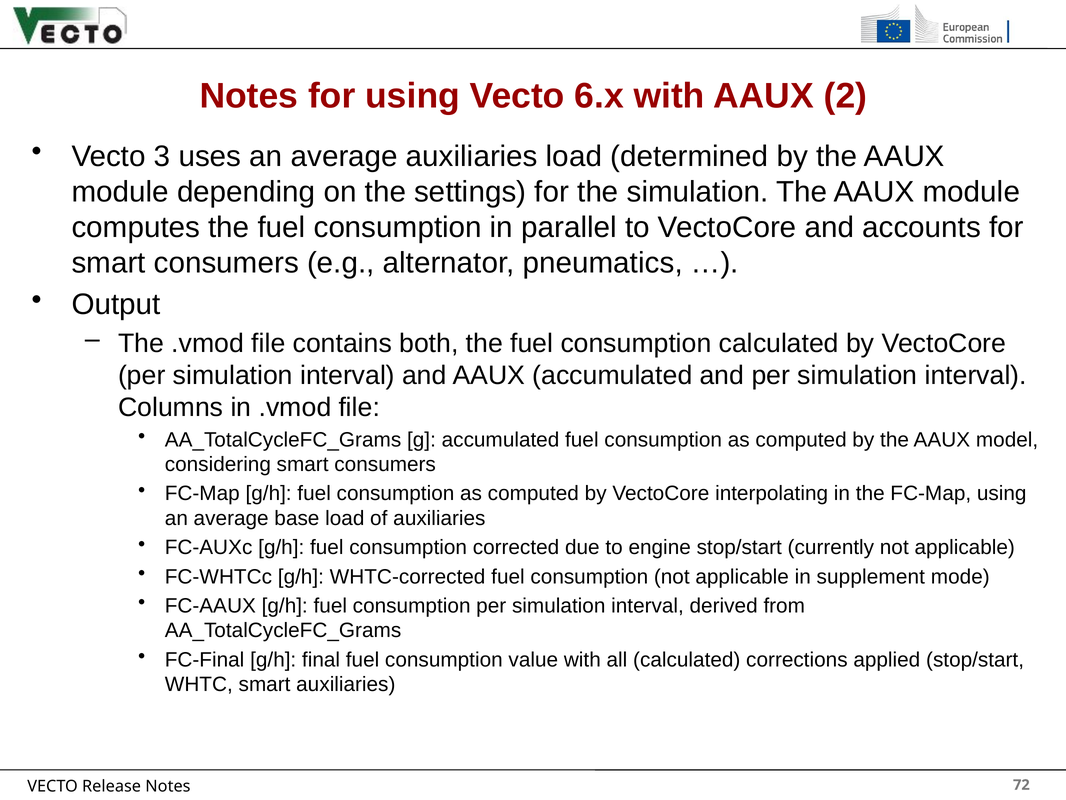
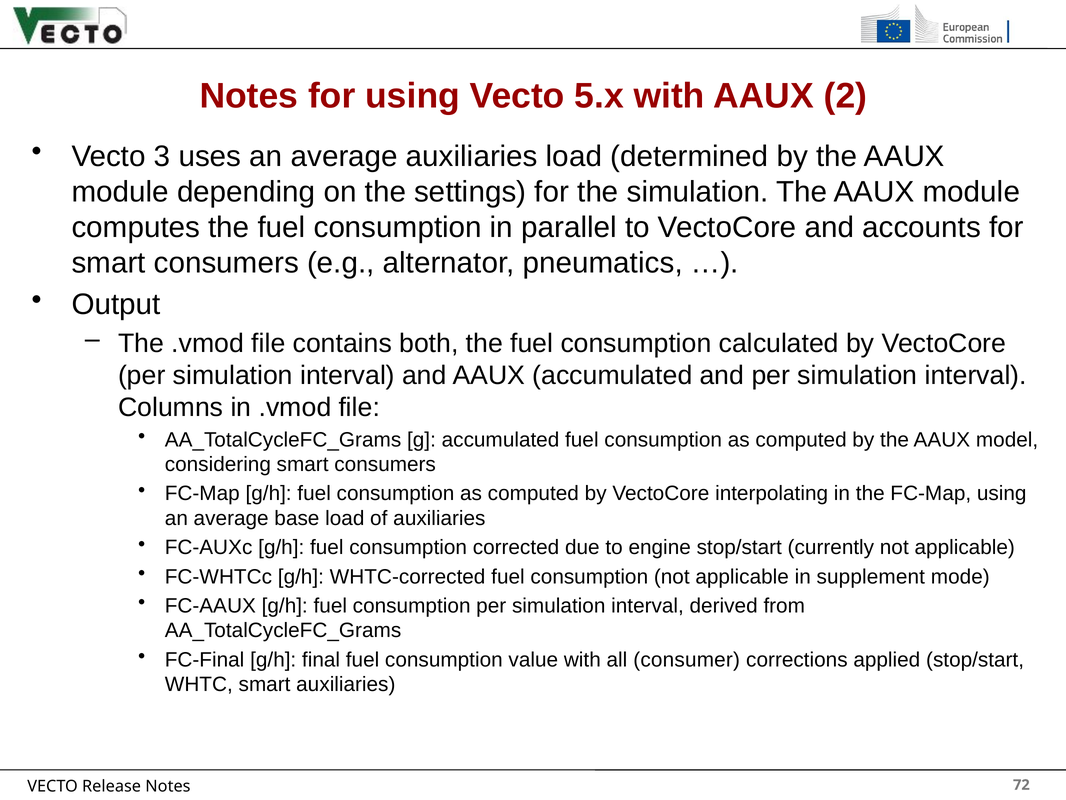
6.x: 6.x -> 5.x (599, 96)
all calculated: calculated -> consumer (687, 659)
